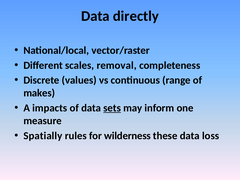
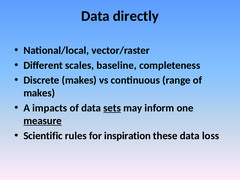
removal: removal -> baseline (117, 65)
Discrete values: values -> makes (79, 80)
measure underline: none -> present (43, 121)
Spatially: Spatially -> Scientific (43, 136)
wilderness: wilderness -> inspiration (127, 136)
